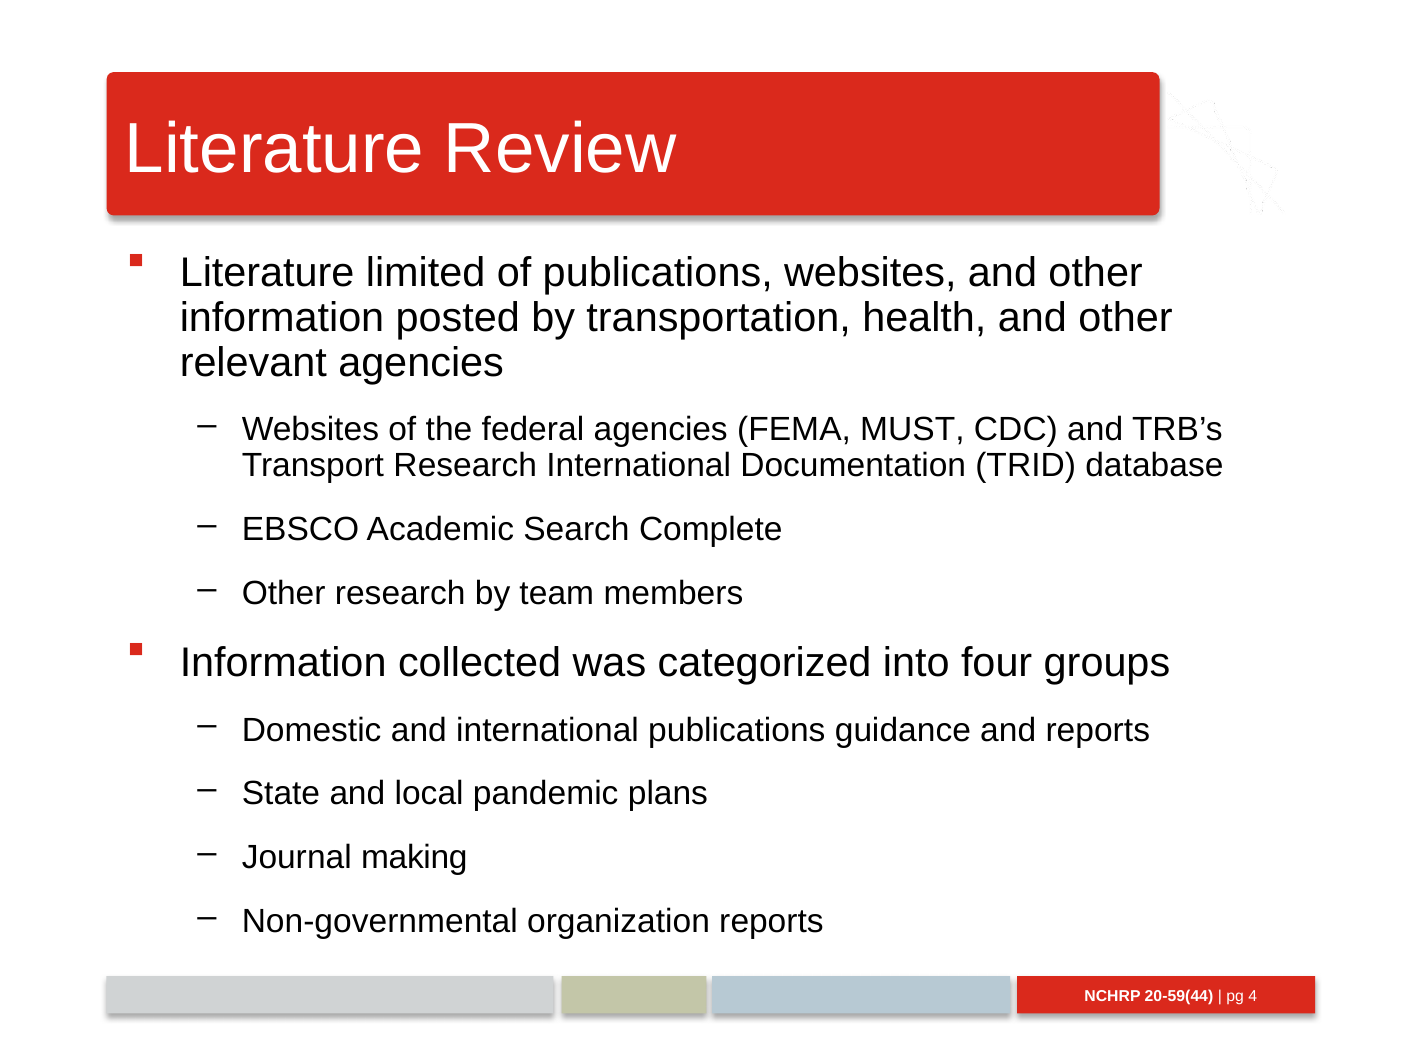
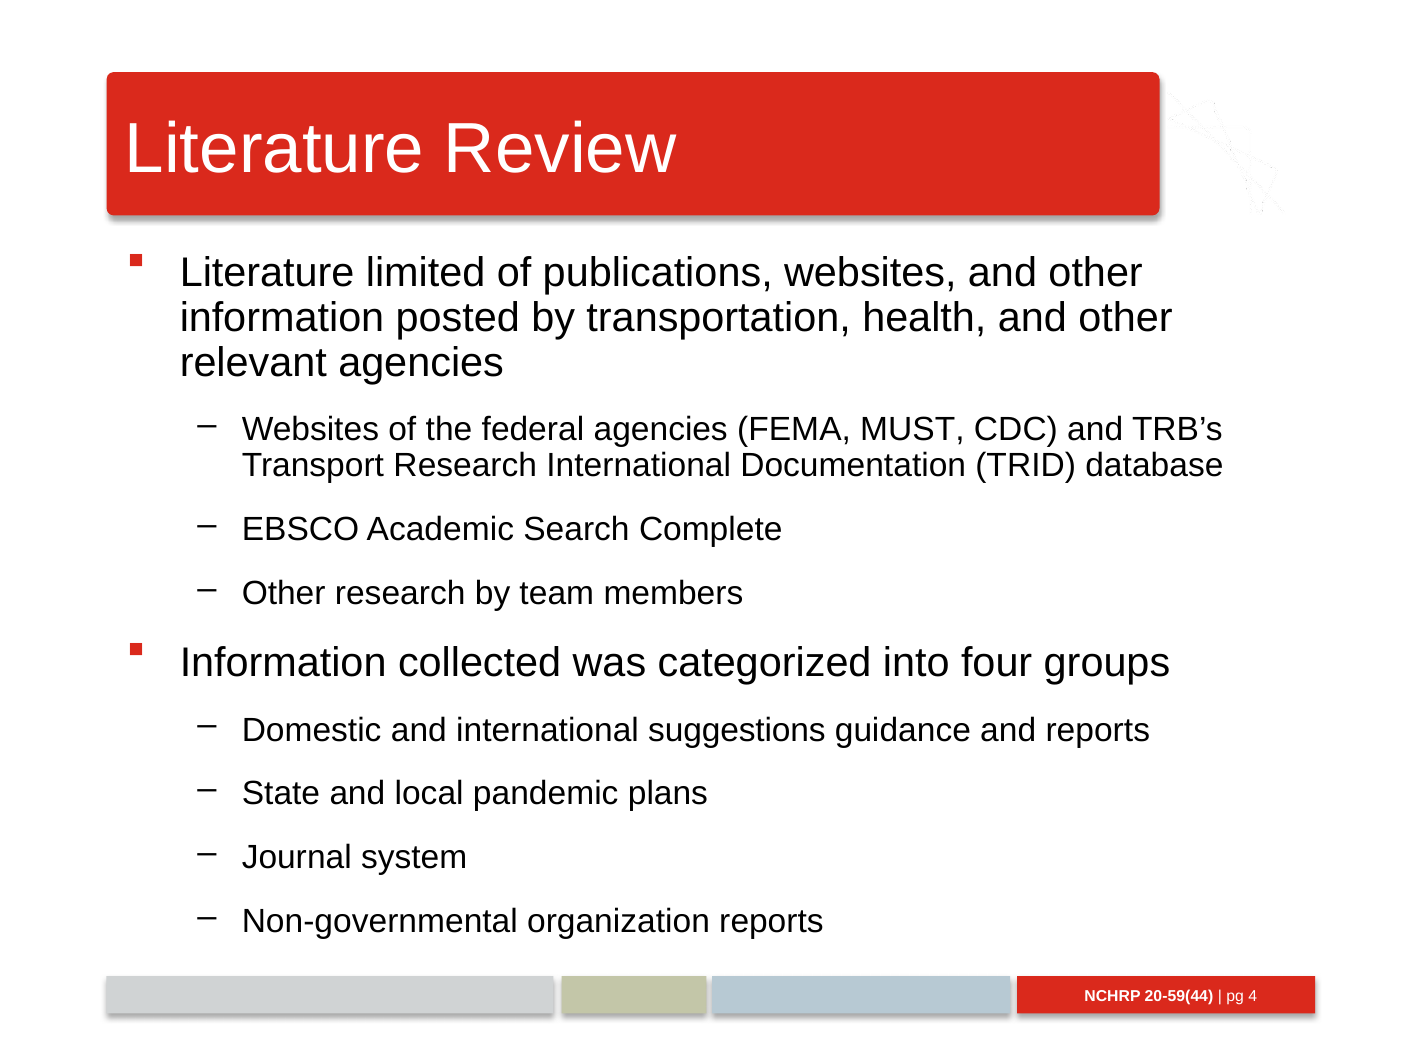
international publications: publications -> suggestions (737, 730)
making: making -> system (414, 858)
